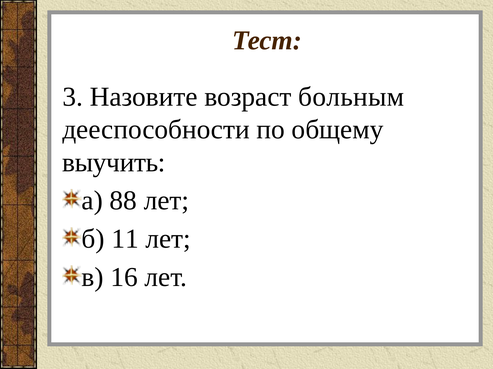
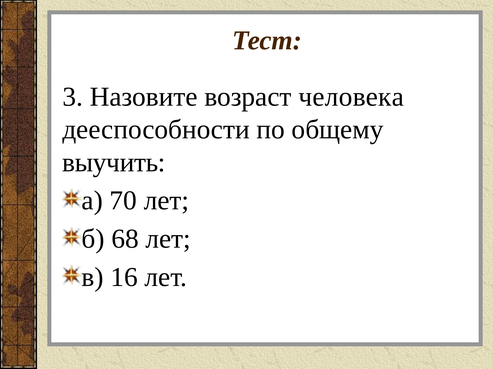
больным: больным -> человека (351, 97)
88: 88 -> 70 (123, 201)
11: 11 -> 68 (125, 239)
